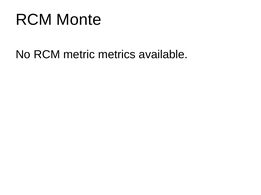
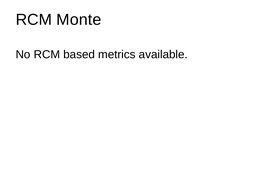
metric: metric -> based (79, 55)
